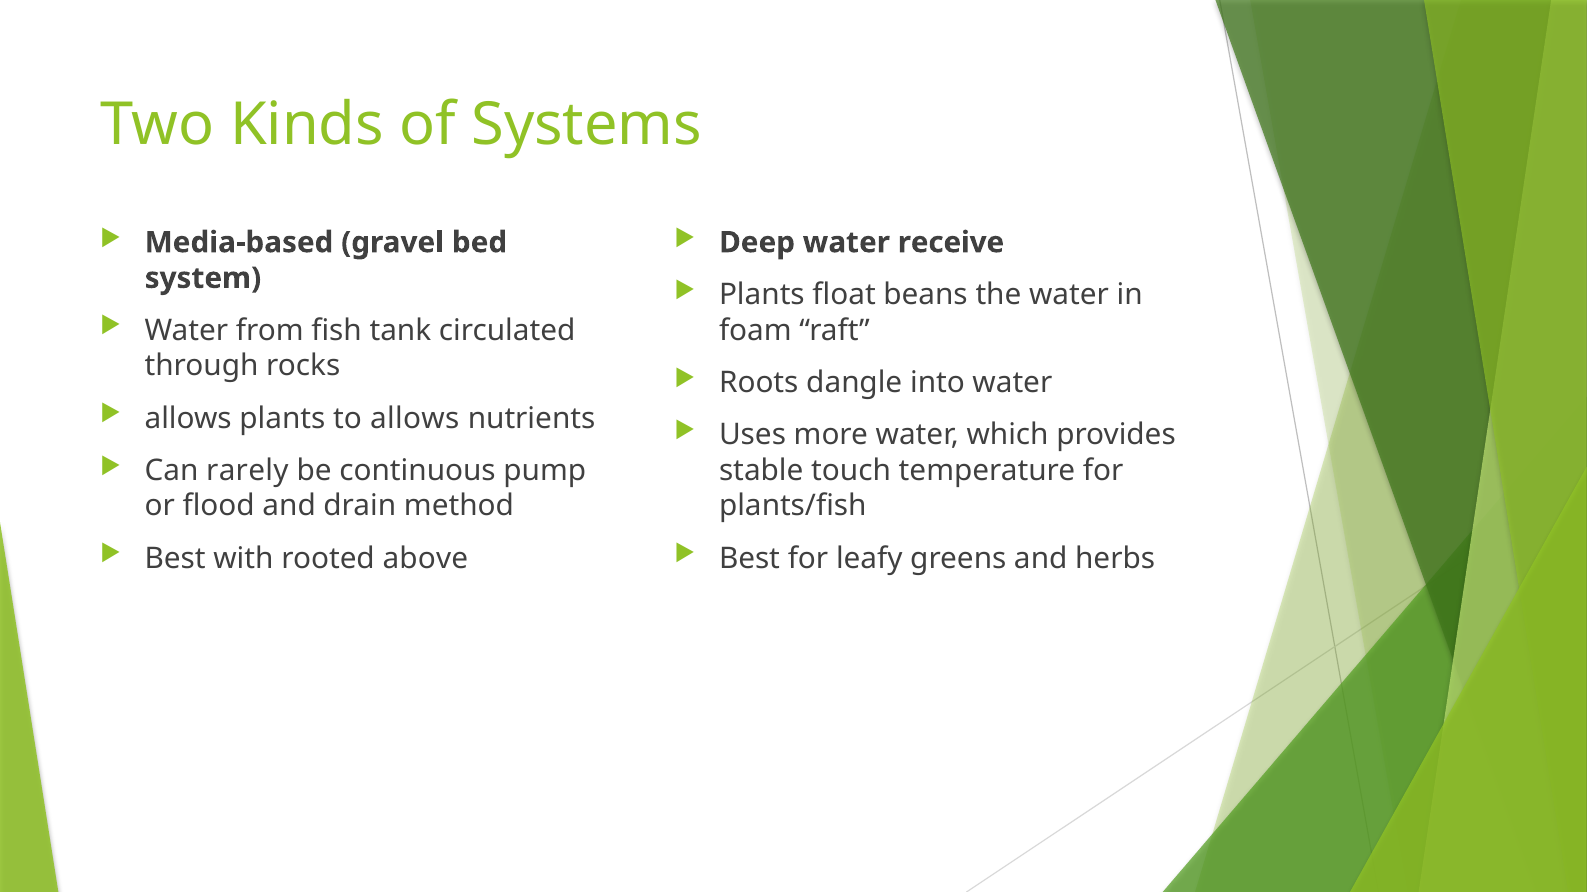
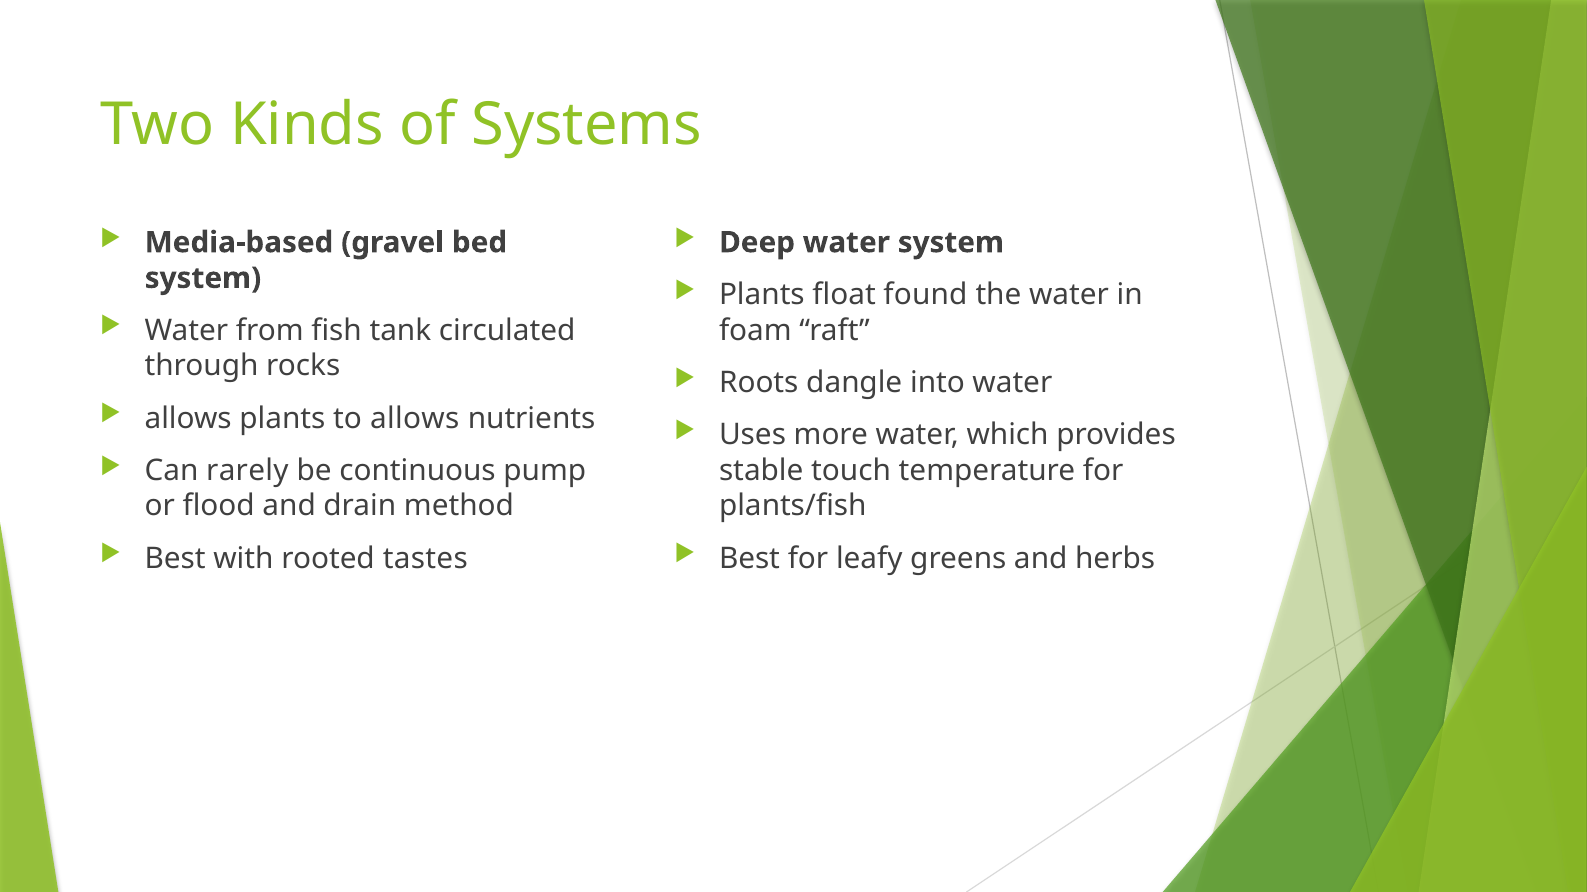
water receive: receive -> system (951, 243)
beans: beans -> found (925, 295)
above: above -> tastes (425, 559)
